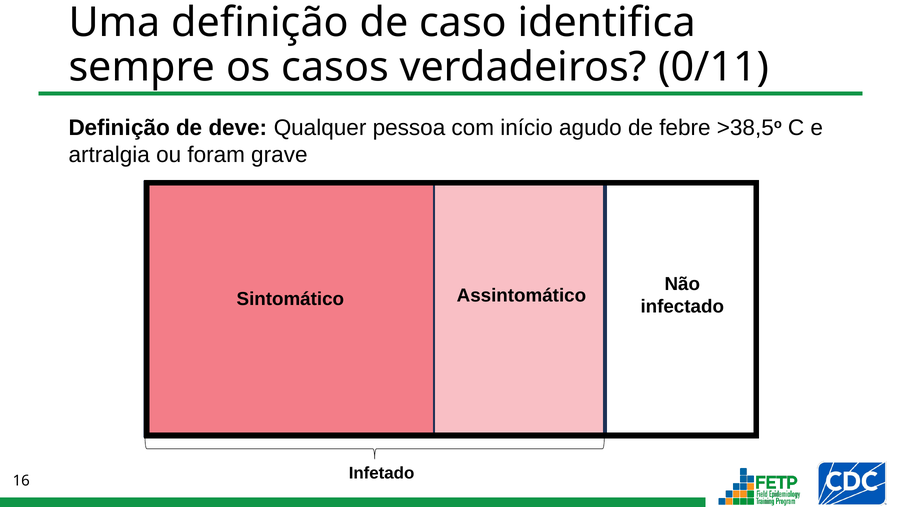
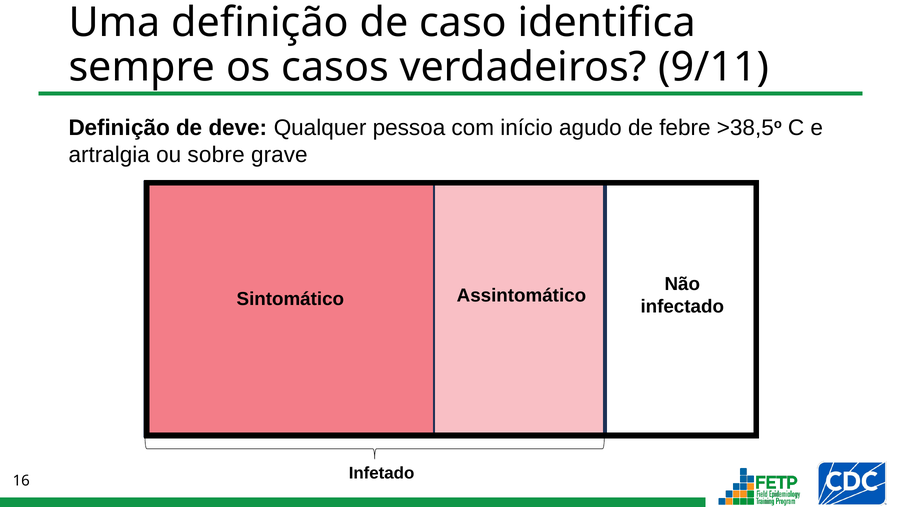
0/11: 0/11 -> 9/11 (714, 67)
foram: foram -> sobre (216, 155)
